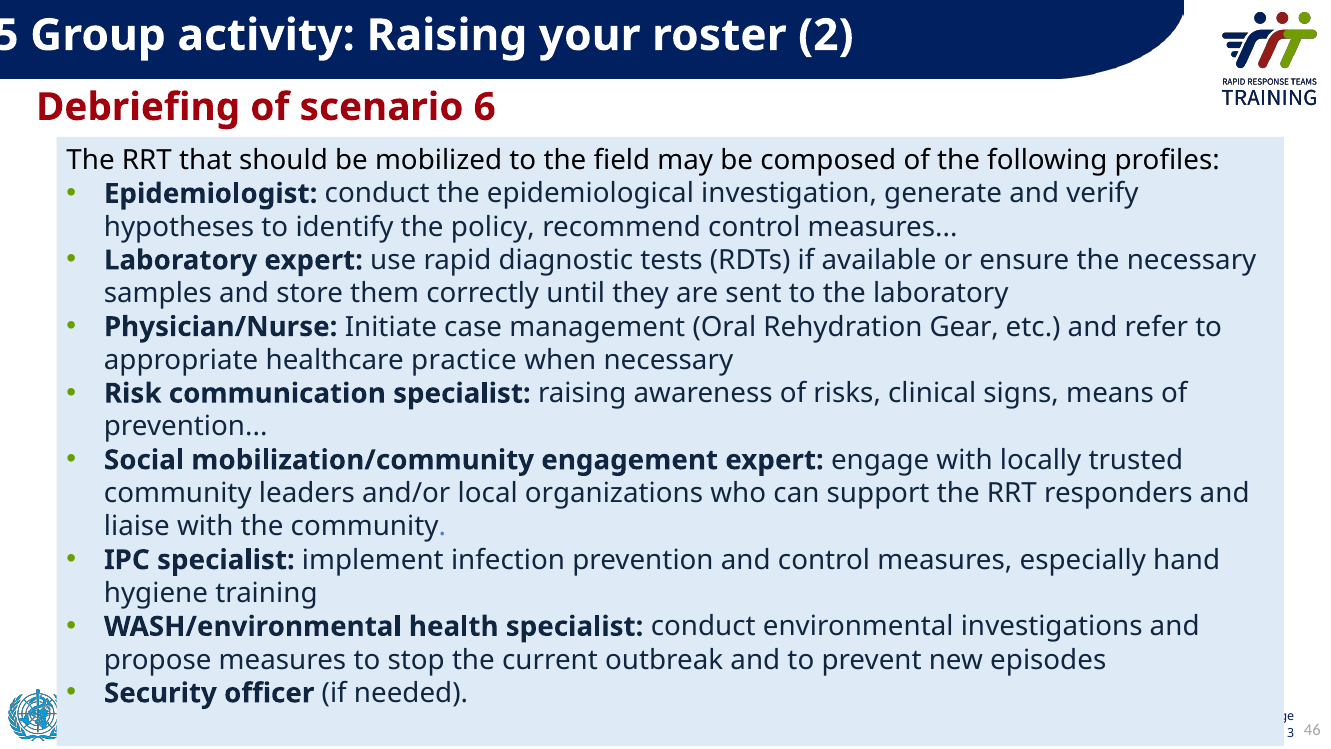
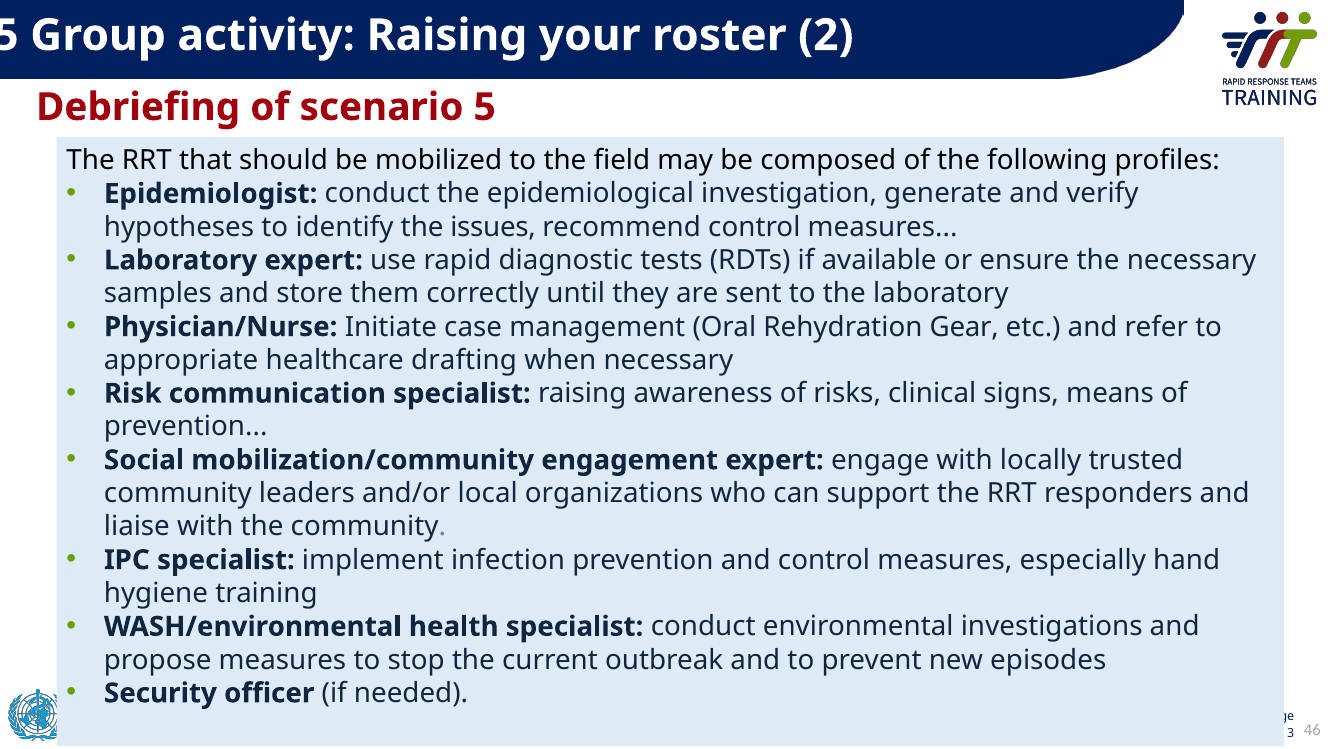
6: 6 -> 5 (485, 107)
policy: policy -> issues (493, 227)
practice: practice -> drafting (464, 360)
